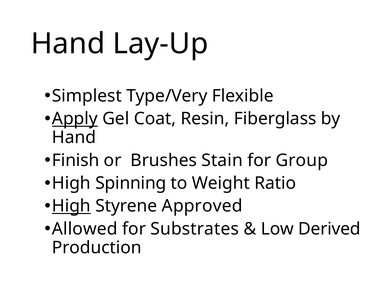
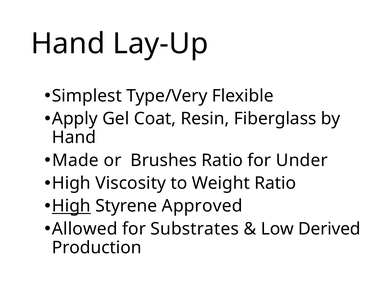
Apply underline: present -> none (75, 119)
Finish: Finish -> Made (75, 160)
Brushes Stain: Stain -> Ratio (222, 160)
Group: Group -> Under (302, 160)
Spinning: Spinning -> Viscosity (131, 183)
